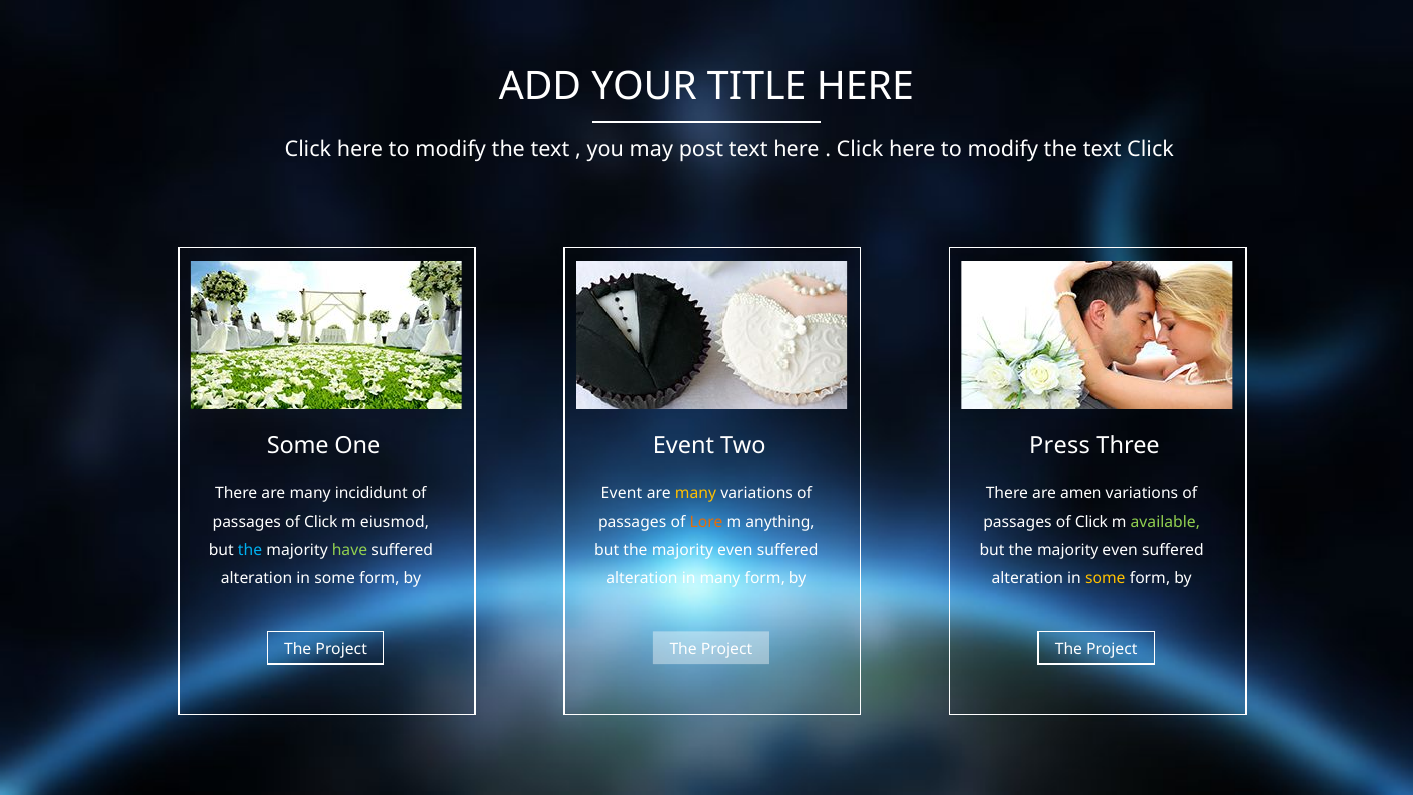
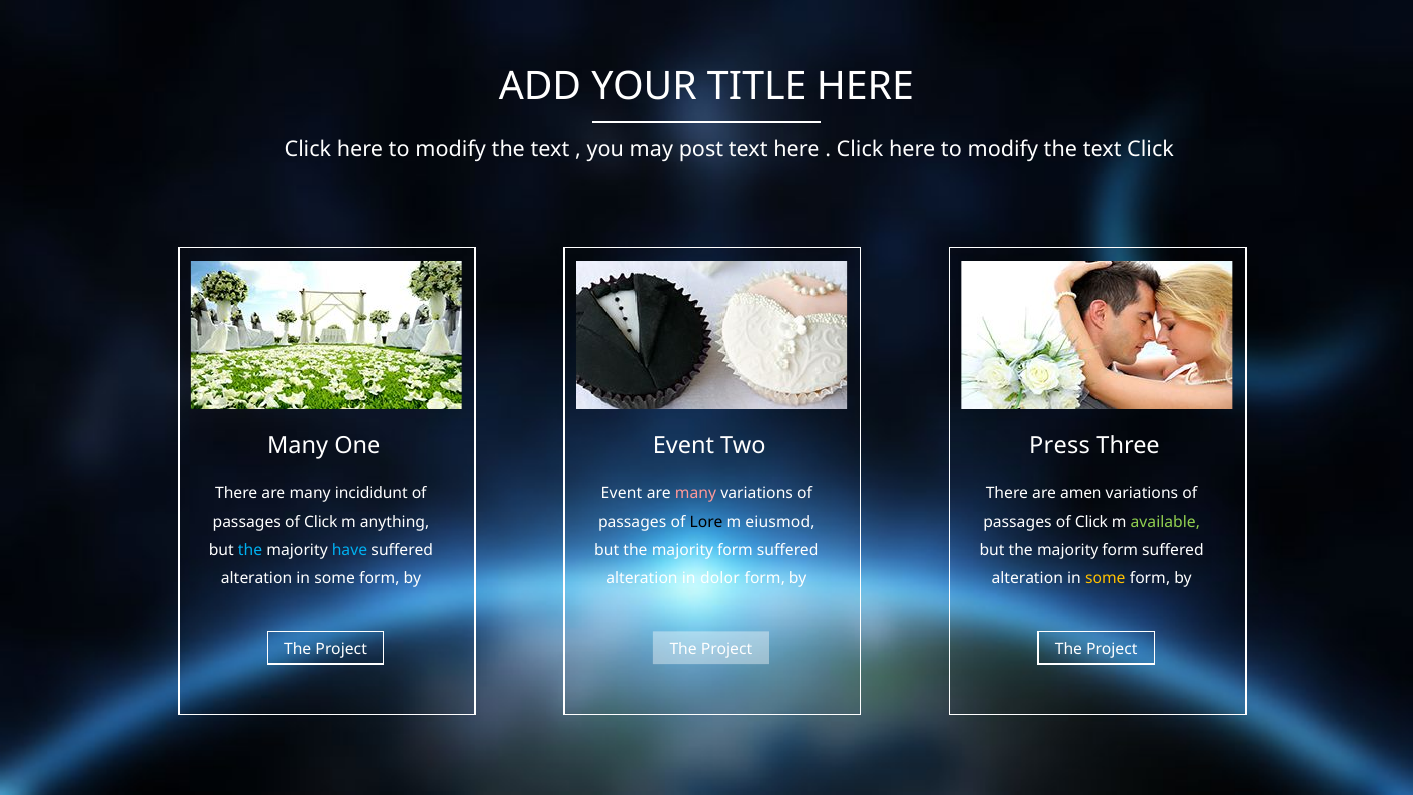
Some: Some -> Many (298, 445)
many colour: yellow -> pink (696, 494)
eiusmod: eiusmod -> anything (395, 522)
Lore colour: orange -> black (706, 522)
anything: anything -> eiusmod (780, 522)
have colour: light green -> light blue (349, 550)
even: even -> form (735, 550)
even: even -> form (1120, 550)
in many: many -> dolor (720, 578)
